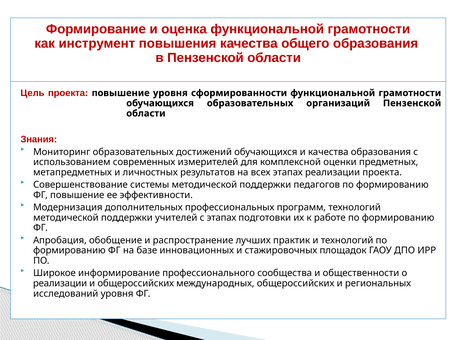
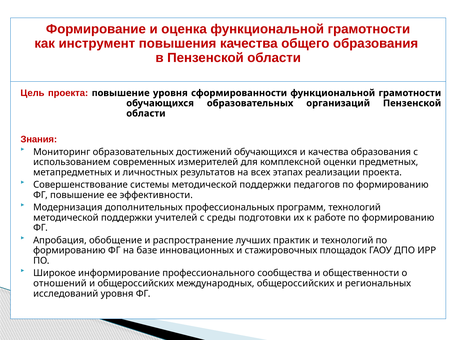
с этапах: этапах -> среды (221, 217)
реализации: реализации -> отношений (60, 283)
